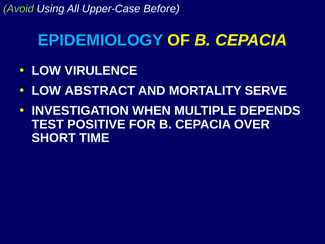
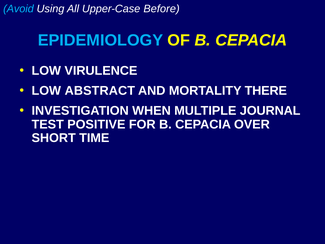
Avoid colour: light green -> light blue (18, 9)
SERVE: SERVE -> THERE (266, 91)
DEPENDS: DEPENDS -> JOURNAL (270, 111)
